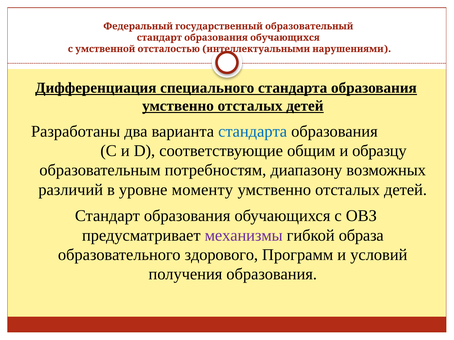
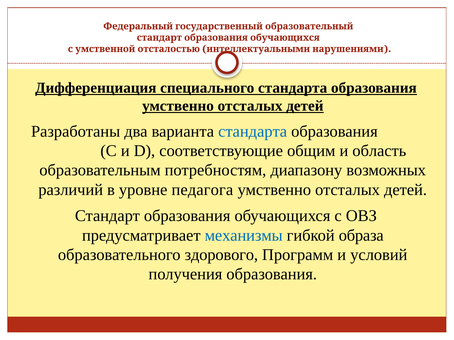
образцу: образцу -> область (379, 151)
моменту: моменту -> педагога (202, 190)
механизмы colour: purple -> blue (244, 236)
